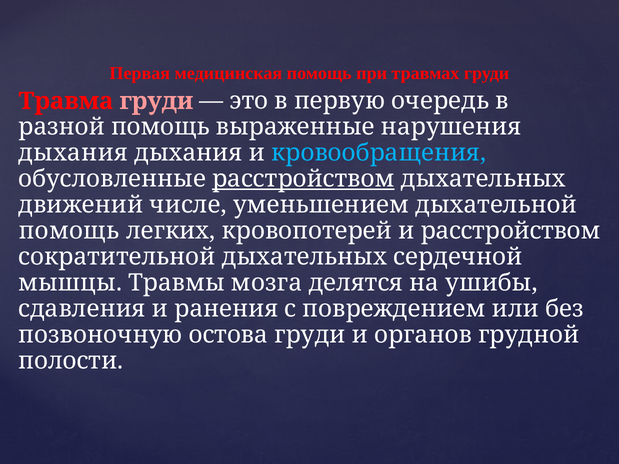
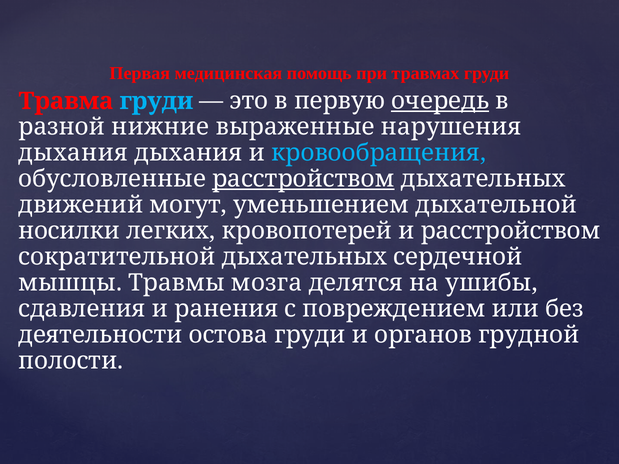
груди colour: pink -> light blue (156, 101)
очередь underline: none -> present (440, 101)
разной помощь: помощь -> нижние (160, 127)
числе: числе -> могут (188, 205)
помощь: помощь -> носилки (69, 231)
позвоночную: позвоночную -> деятельности (100, 335)
